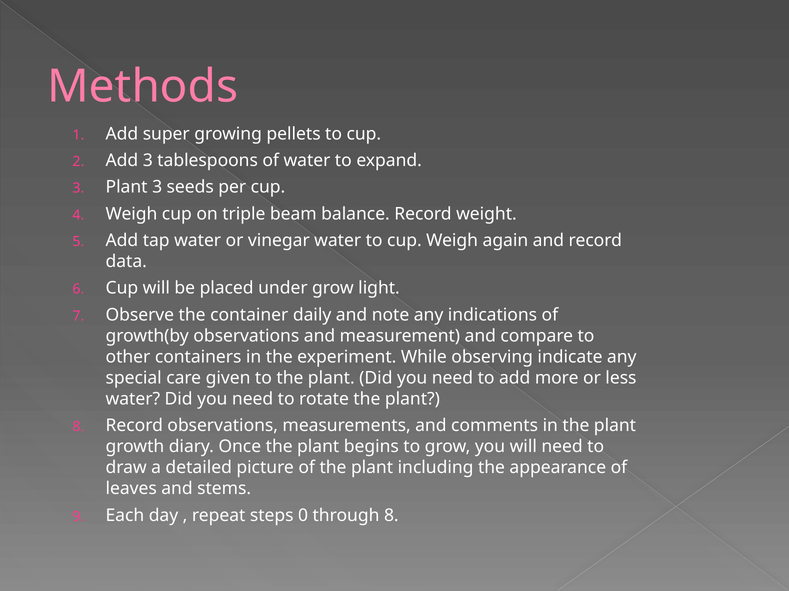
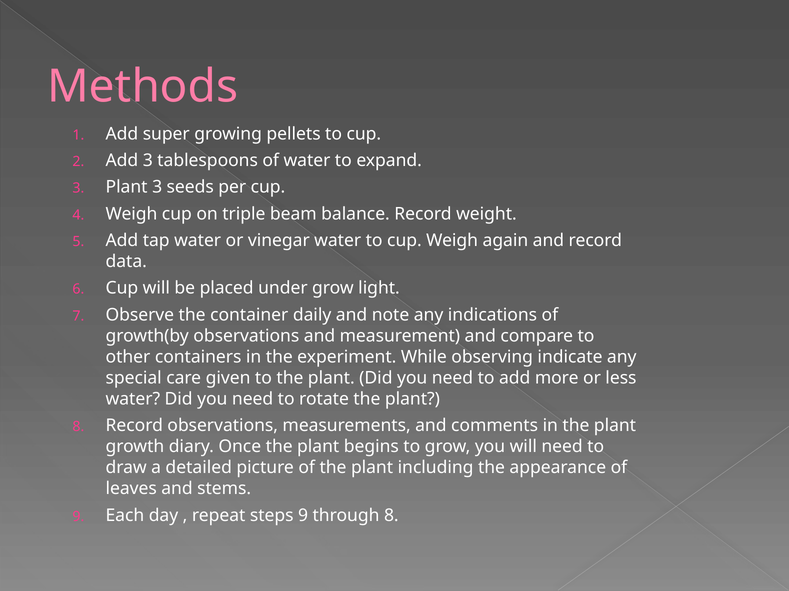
steps 0: 0 -> 9 (303, 516)
